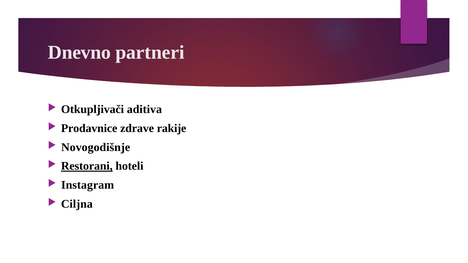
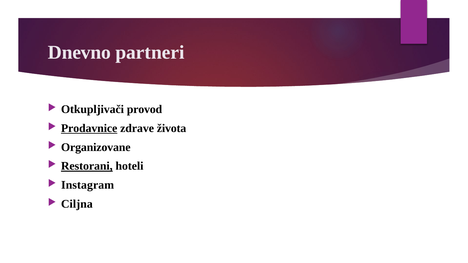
aditiva: aditiva -> provod (145, 110)
Prodavnice underline: none -> present (89, 128)
rakije: rakije -> života (172, 128)
Novogodišnje: Novogodišnje -> Organizovane (96, 147)
